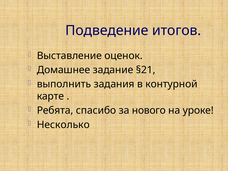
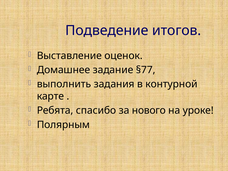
§21: §21 -> §77 (146, 70)
Несколько: Несколько -> Полярным (63, 125)
